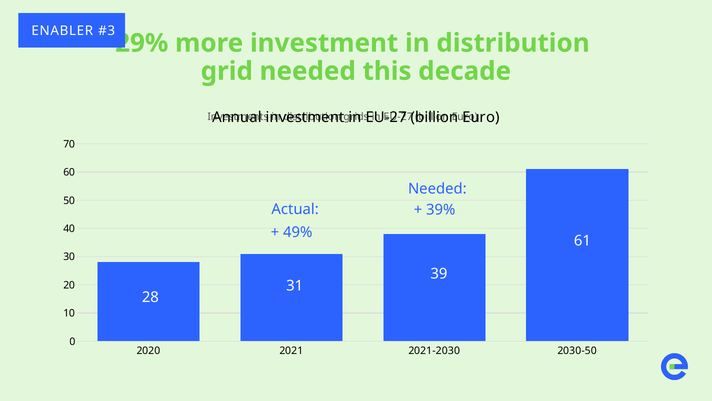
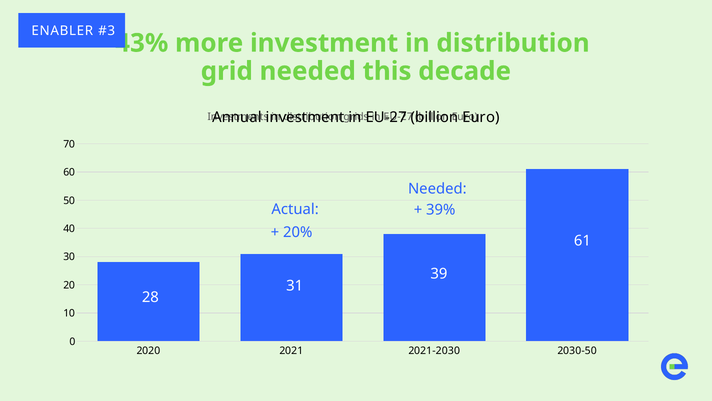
29%: 29% -> 43% (142, 43)
49%: 49% -> 20% (298, 232)
